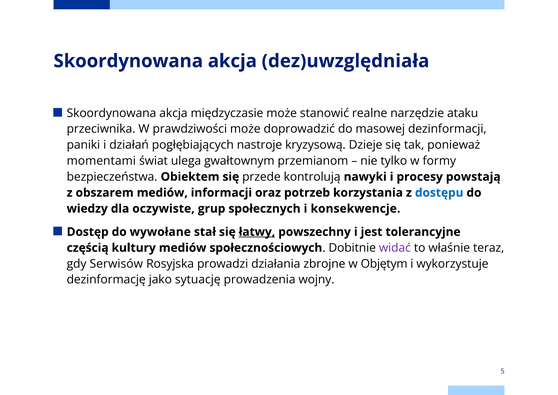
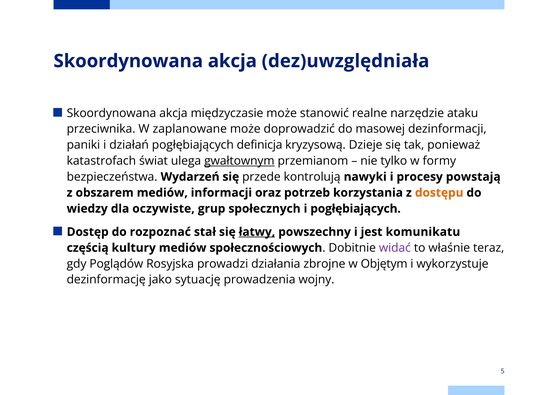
prawdziwości: prawdziwości -> zaplanowane (190, 129)
nastroje: nastroje -> definicja (260, 145)
momentami: momentami -> katastrofach (101, 161)
gwałtownym underline: none -> present (239, 161)
Obiektem: Obiektem -> Wydarzeń (190, 177)
dostępu colour: blue -> orange (439, 192)
i konsekwencje: konsekwencje -> pogłębiających (356, 208)
wywołane: wywołane -> rozpoznać (160, 232)
tolerancyjne: tolerancyjne -> komunikatu (423, 232)
Serwisów: Serwisów -> Poglądów (116, 263)
